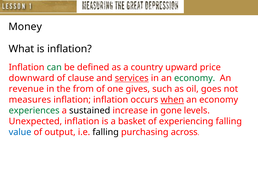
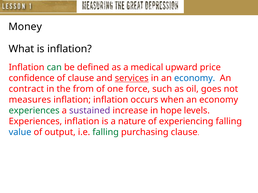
country: country -> medical (147, 67)
downward: downward -> confidence (32, 78)
economy colour: green -> blue (195, 78)
revenue: revenue -> contract (26, 89)
gives: gives -> force (138, 89)
when underline: present -> none (172, 100)
sustained colour: black -> purple (90, 111)
gone: gone -> hope (171, 111)
Unexpected: Unexpected -> Experiences (35, 122)
basket: basket -> nature (132, 122)
falling colour: black -> green (106, 133)
purchasing across: across -> clause (184, 133)
